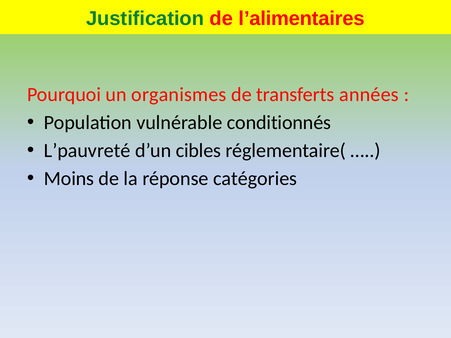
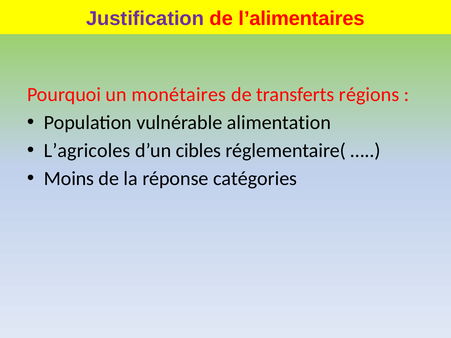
Justification colour: green -> purple (145, 18)
organismes: organismes -> monétaires (179, 95)
années: années -> régions (369, 95)
conditionnés: conditionnés -> alimentation (279, 123)
L’pauvreté: L’pauvreté -> L’agricoles (87, 151)
